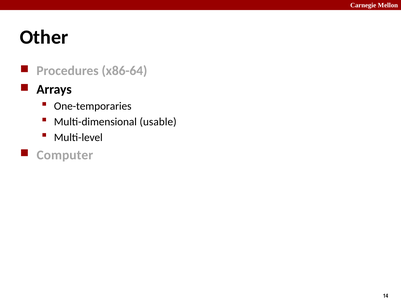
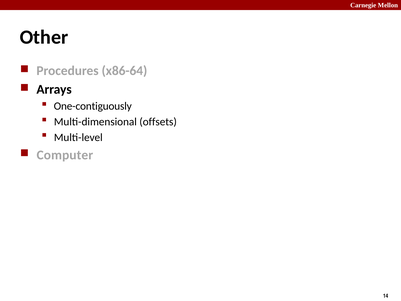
One-temporaries: One-temporaries -> One-contiguously (93, 106)
usable: usable -> offsets (158, 122)
